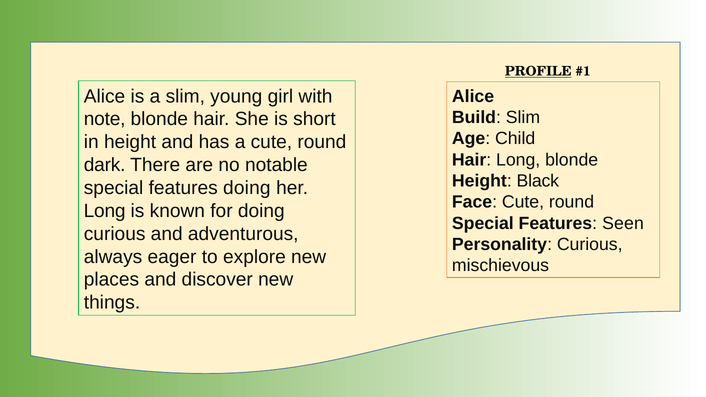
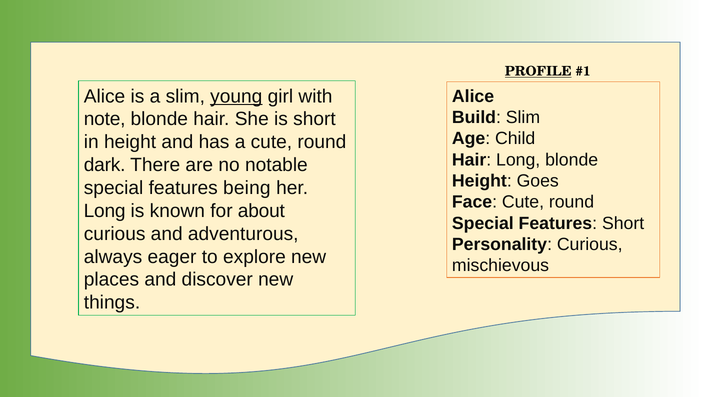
young underline: none -> present (236, 96)
Black: Black -> Goes (538, 181)
features doing: doing -> being (247, 188)
for doing: doing -> about (261, 211)
Features Seen: Seen -> Short (623, 223)
